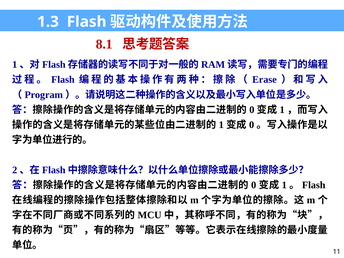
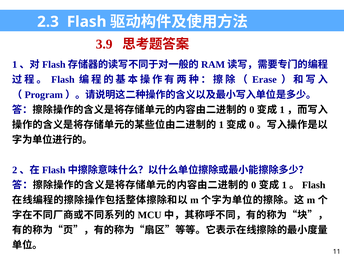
1.3: 1.3 -> 2.3 (48, 22)
8.1: 8.1 -> 3.9 (104, 44)
